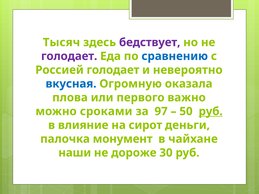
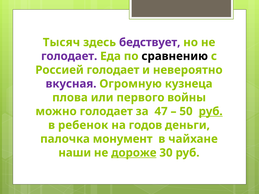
сравнению colour: blue -> black (175, 56)
вкусная colour: blue -> purple (71, 84)
оказала: оказала -> кузнеца (189, 84)
важно: важно -> войны (187, 98)
можно сроками: сроками -> голодает (106, 111)
97: 97 -> 47 (161, 111)
влияние: влияние -> ребенок (83, 125)
сирот: сирот -> годов (145, 125)
дороже underline: none -> present (134, 153)
